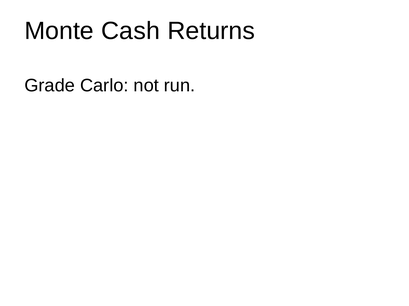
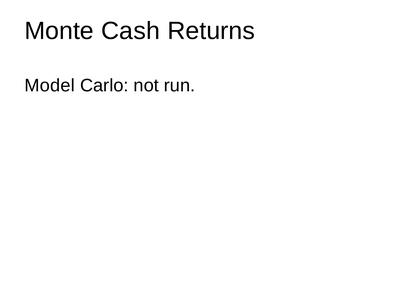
Grade: Grade -> Model (50, 86)
